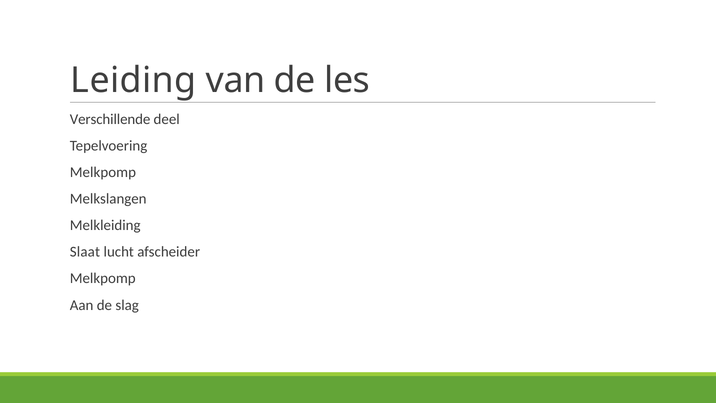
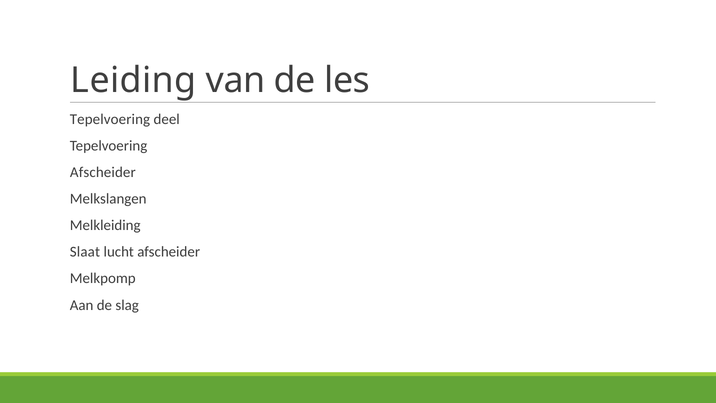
Verschillende: Verschillende -> Tepelvoering (110, 119)
Melkpomp: Melkpomp -> Afscheider (103, 172)
